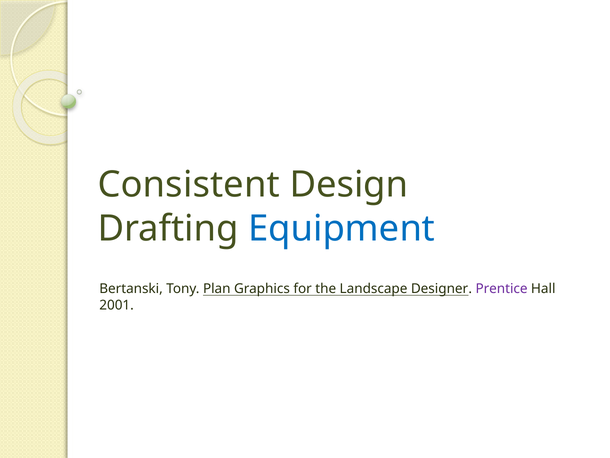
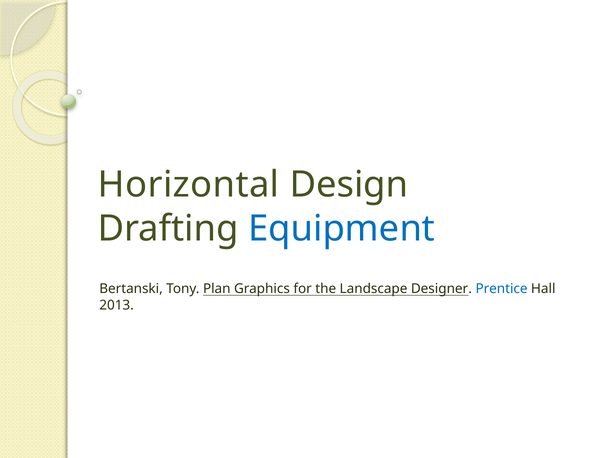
Consistent: Consistent -> Horizontal (189, 185)
Prentice colour: purple -> blue (502, 289)
2001: 2001 -> 2013 (117, 305)
